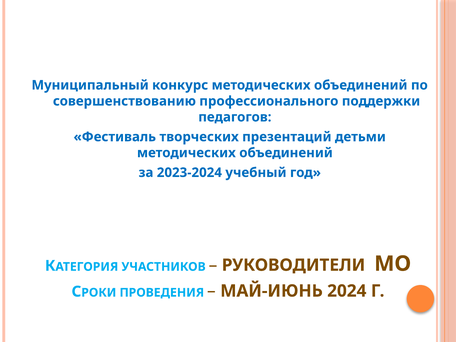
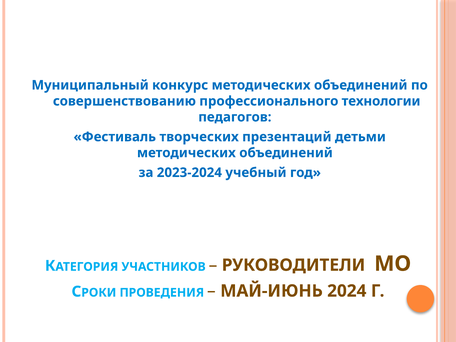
поддержки: поддержки -> технологии (381, 101)
